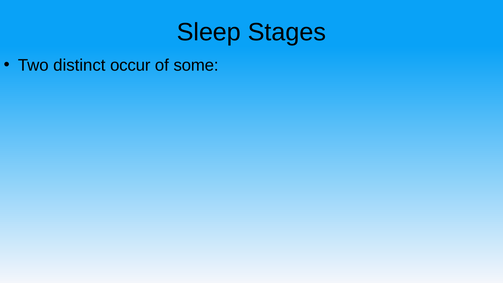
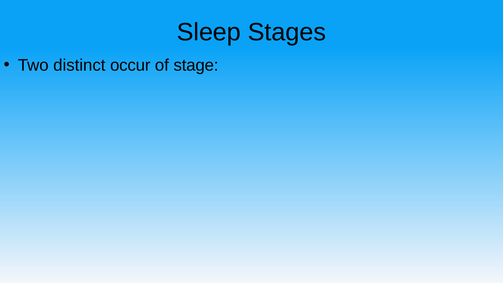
some: some -> stage (196, 65)
